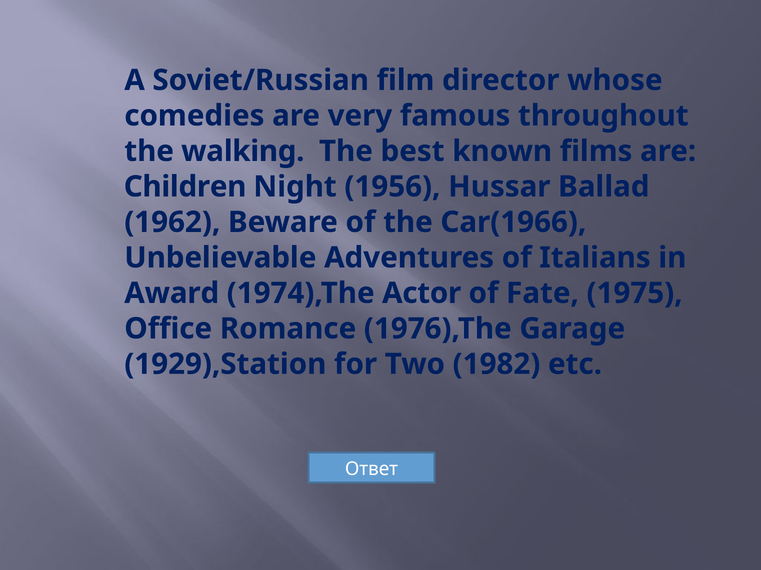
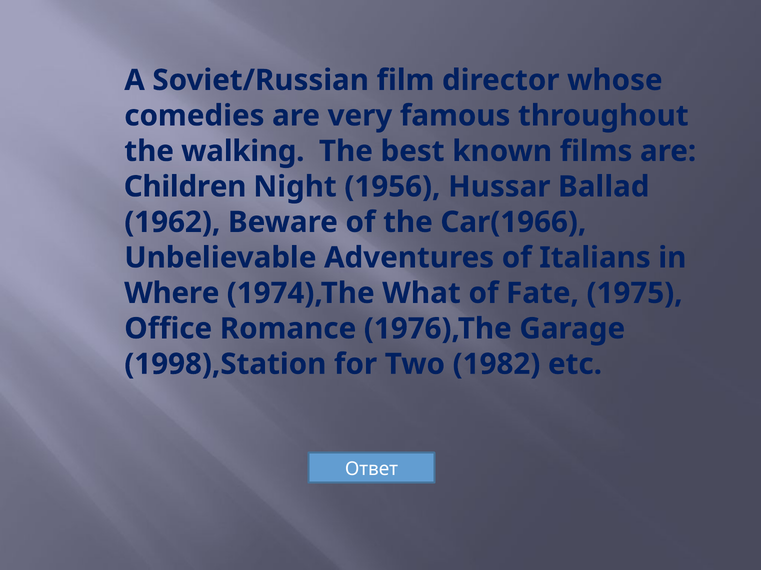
Award: Award -> Where (172, 294)
Actor: Actor -> What (422, 294)
1929),Station: 1929),Station -> 1998),Station (225, 365)
